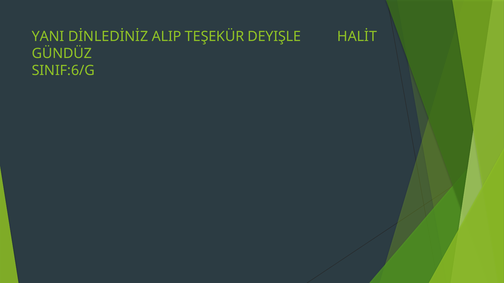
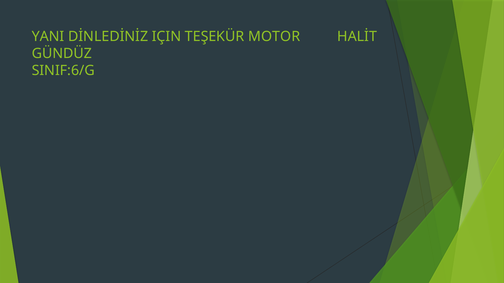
ALIP: ALIP -> IÇIN (167, 37)
DEYIŞLE: DEYIŞLE -> MOTOR (274, 37)
